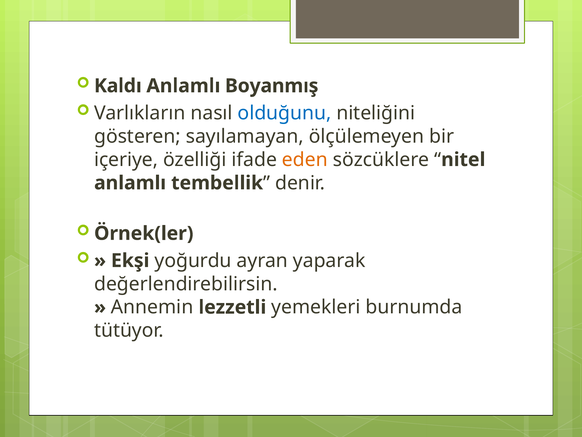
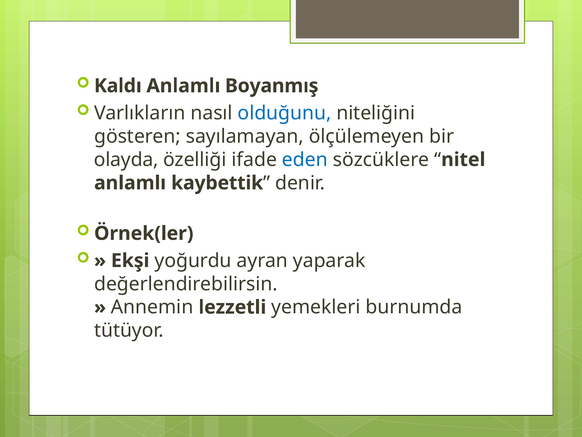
içeriye: içeriye -> olayda (126, 159)
eden colour: orange -> blue (305, 159)
tembellik: tembellik -> kaybettik (217, 183)
